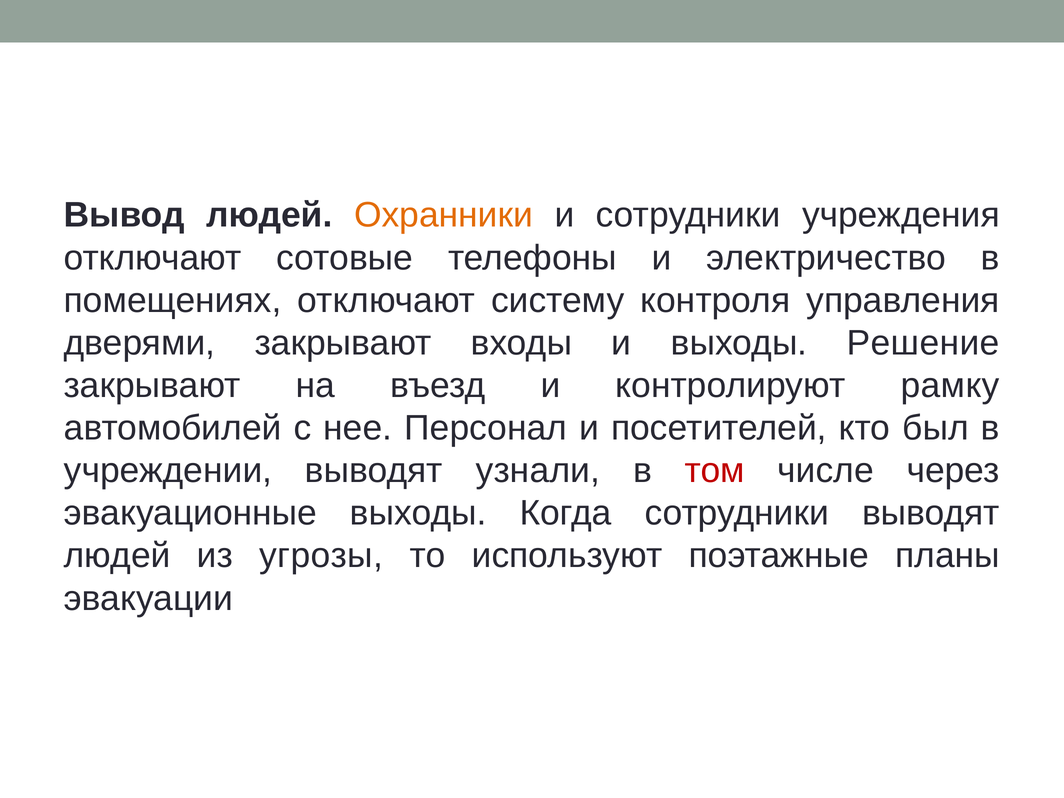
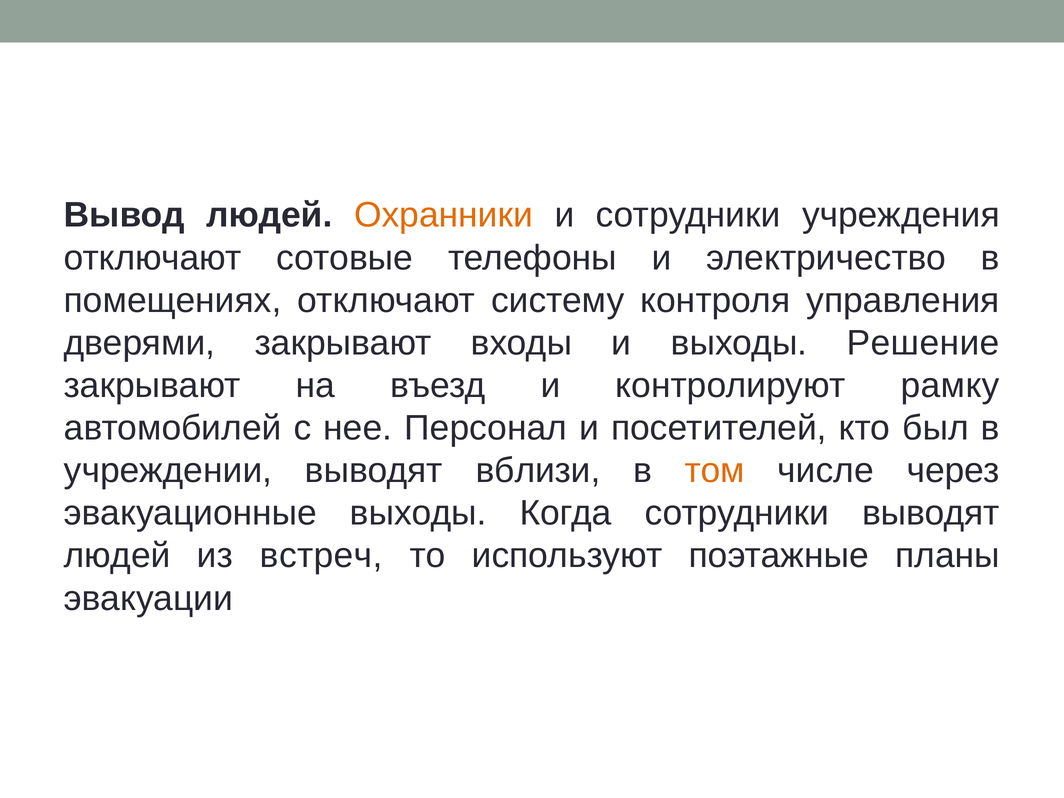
узнали: узнали -> вблизи (538, 471)
том colour: red -> orange (715, 471)
угрозы: угрозы -> встреч (321, 556)
